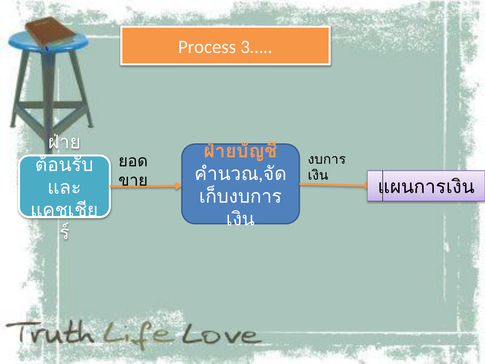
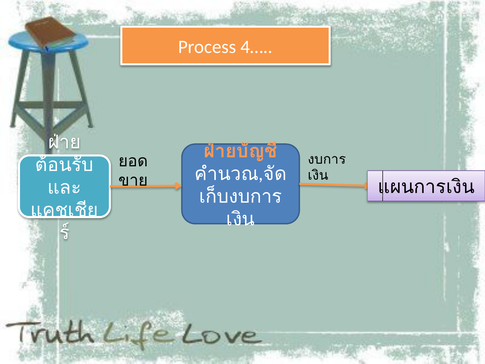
3…: 3… -> 4… (257, 47)
